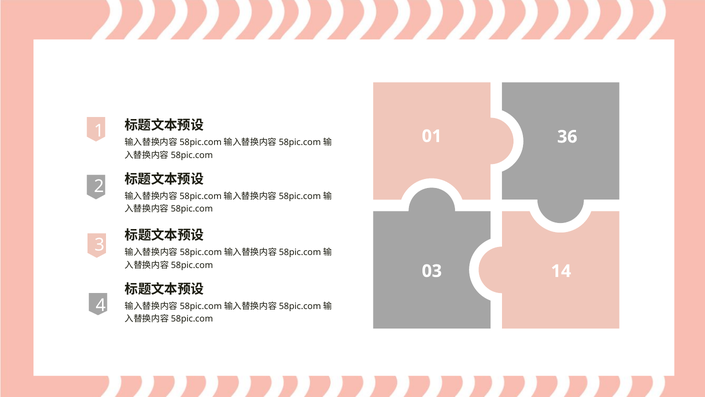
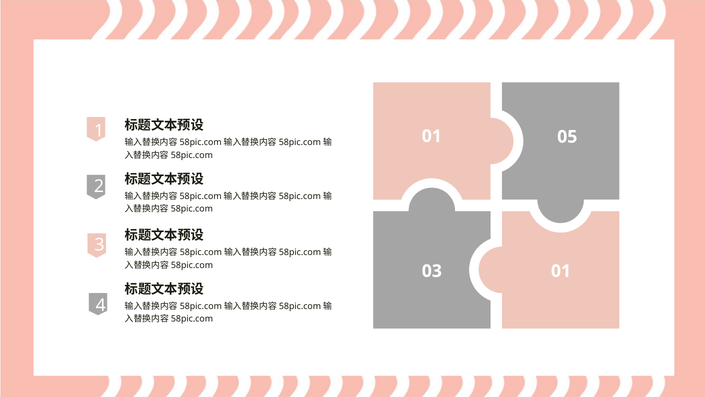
36: 36 -> 05 (567, 137)
03 14: 14 -> 01 (561, 271)
